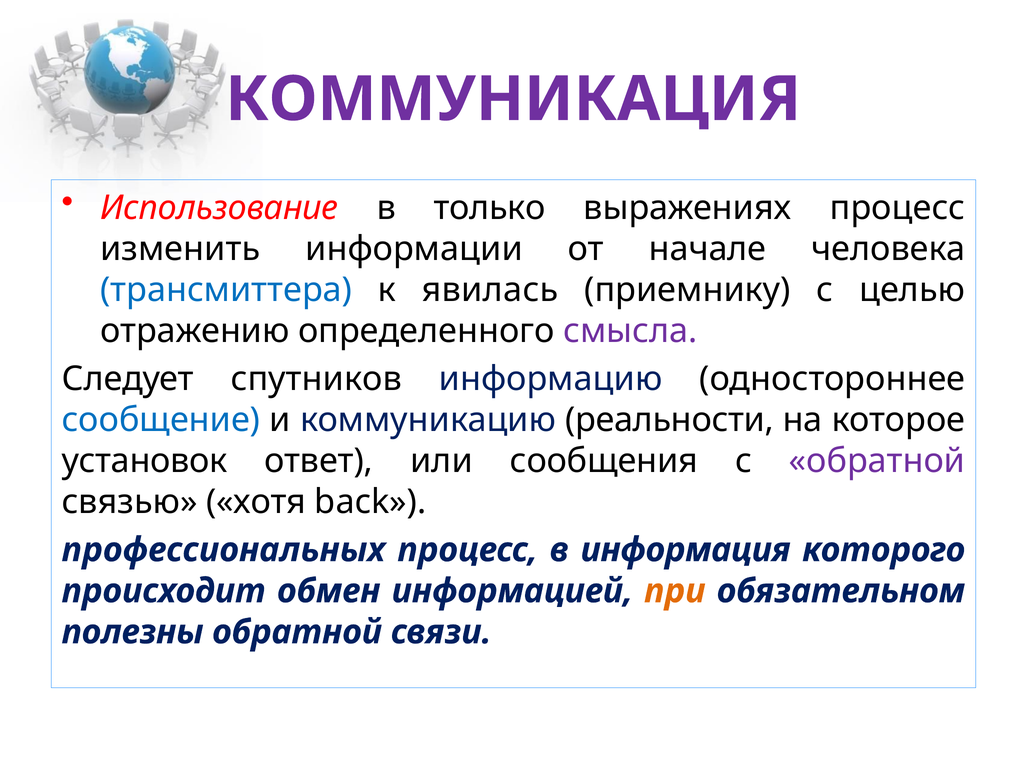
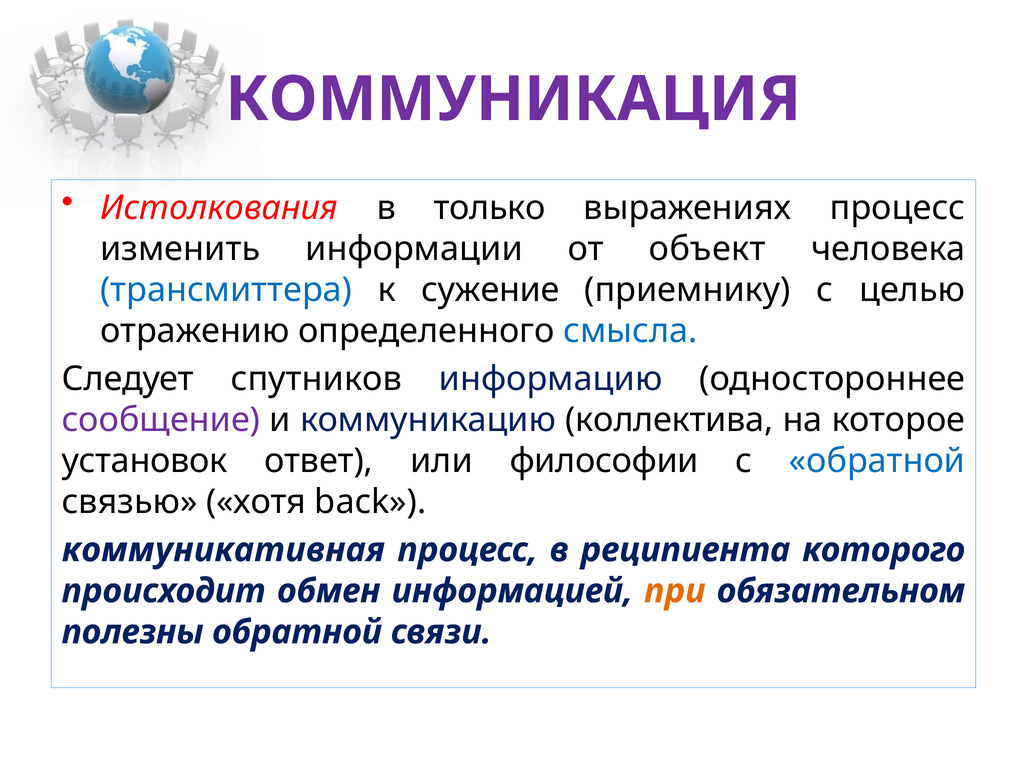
Использование: Использование -> Истолкования (219, 208)
начале: начале -> объект (707, 249)
явилась: явилась -> сужение (490, 290)
смысла colour: purple -> blue (630, 331)
сообщение colour: blue -> purple (161, 420)
реальности: реальности -> коллектива (669, 420)
сообщения: сообщения -> философии (604, 461)
обратной colour: purple -> blue (877, 461)
профессиональных: профессиональных -> коммуникативная (223, 550)
информация: информация -> реципиента (685, 550)
